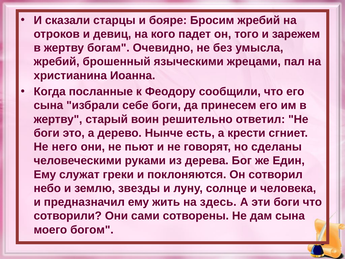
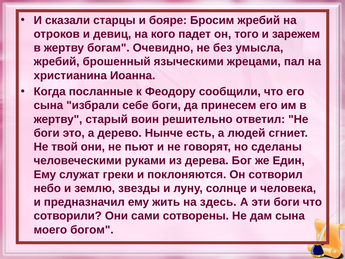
крести: крести -> людей (246, 133)
него: него -> твой (65, 147)
